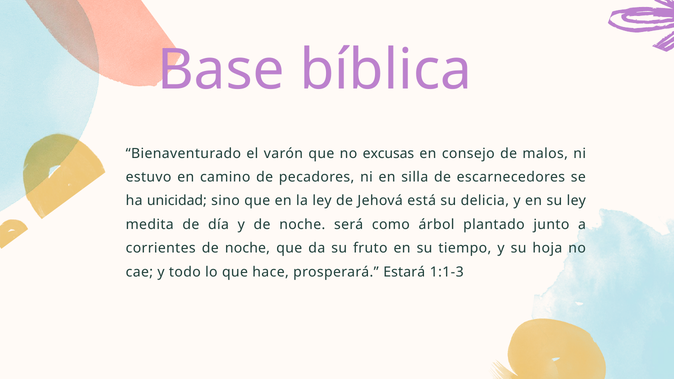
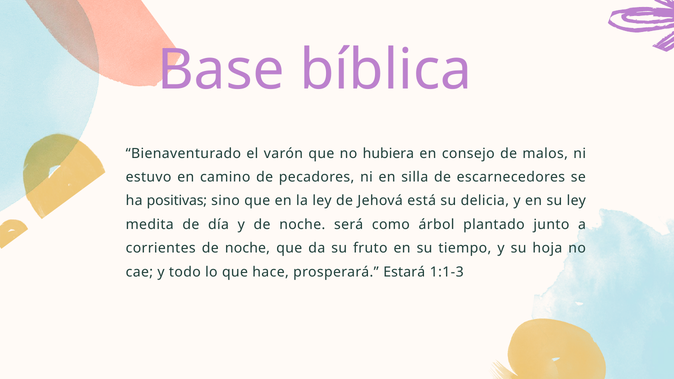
excusas: excusas -> hubiera (388, 153)
unicidad: unicidad -> positivas (177, 201)
